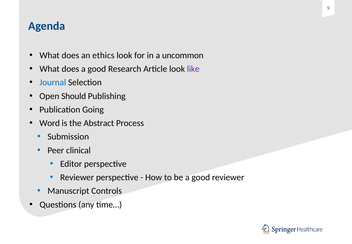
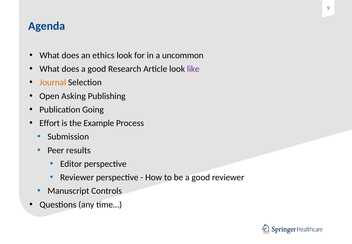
Journal colour: blue -> orange (53, 82)
Should: Should -> Asking (74, 96)
Word: Word -> Effort (50, 123)
Abstract: Abstract -> Example (99, 123)
clinical: clinical -> results (78, 150)
